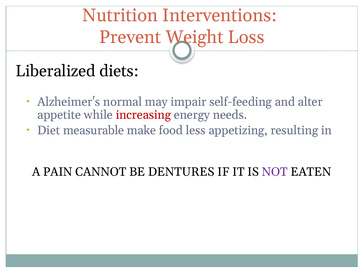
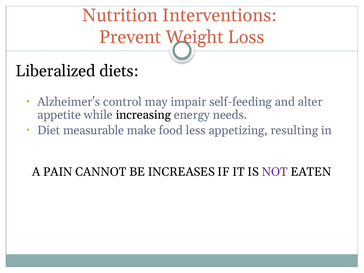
normal: normal -> control (123, 102)
increasing colour: red -> black (143, 115)
DENTURES: DENTURES -> INCREASES (181, 172)
